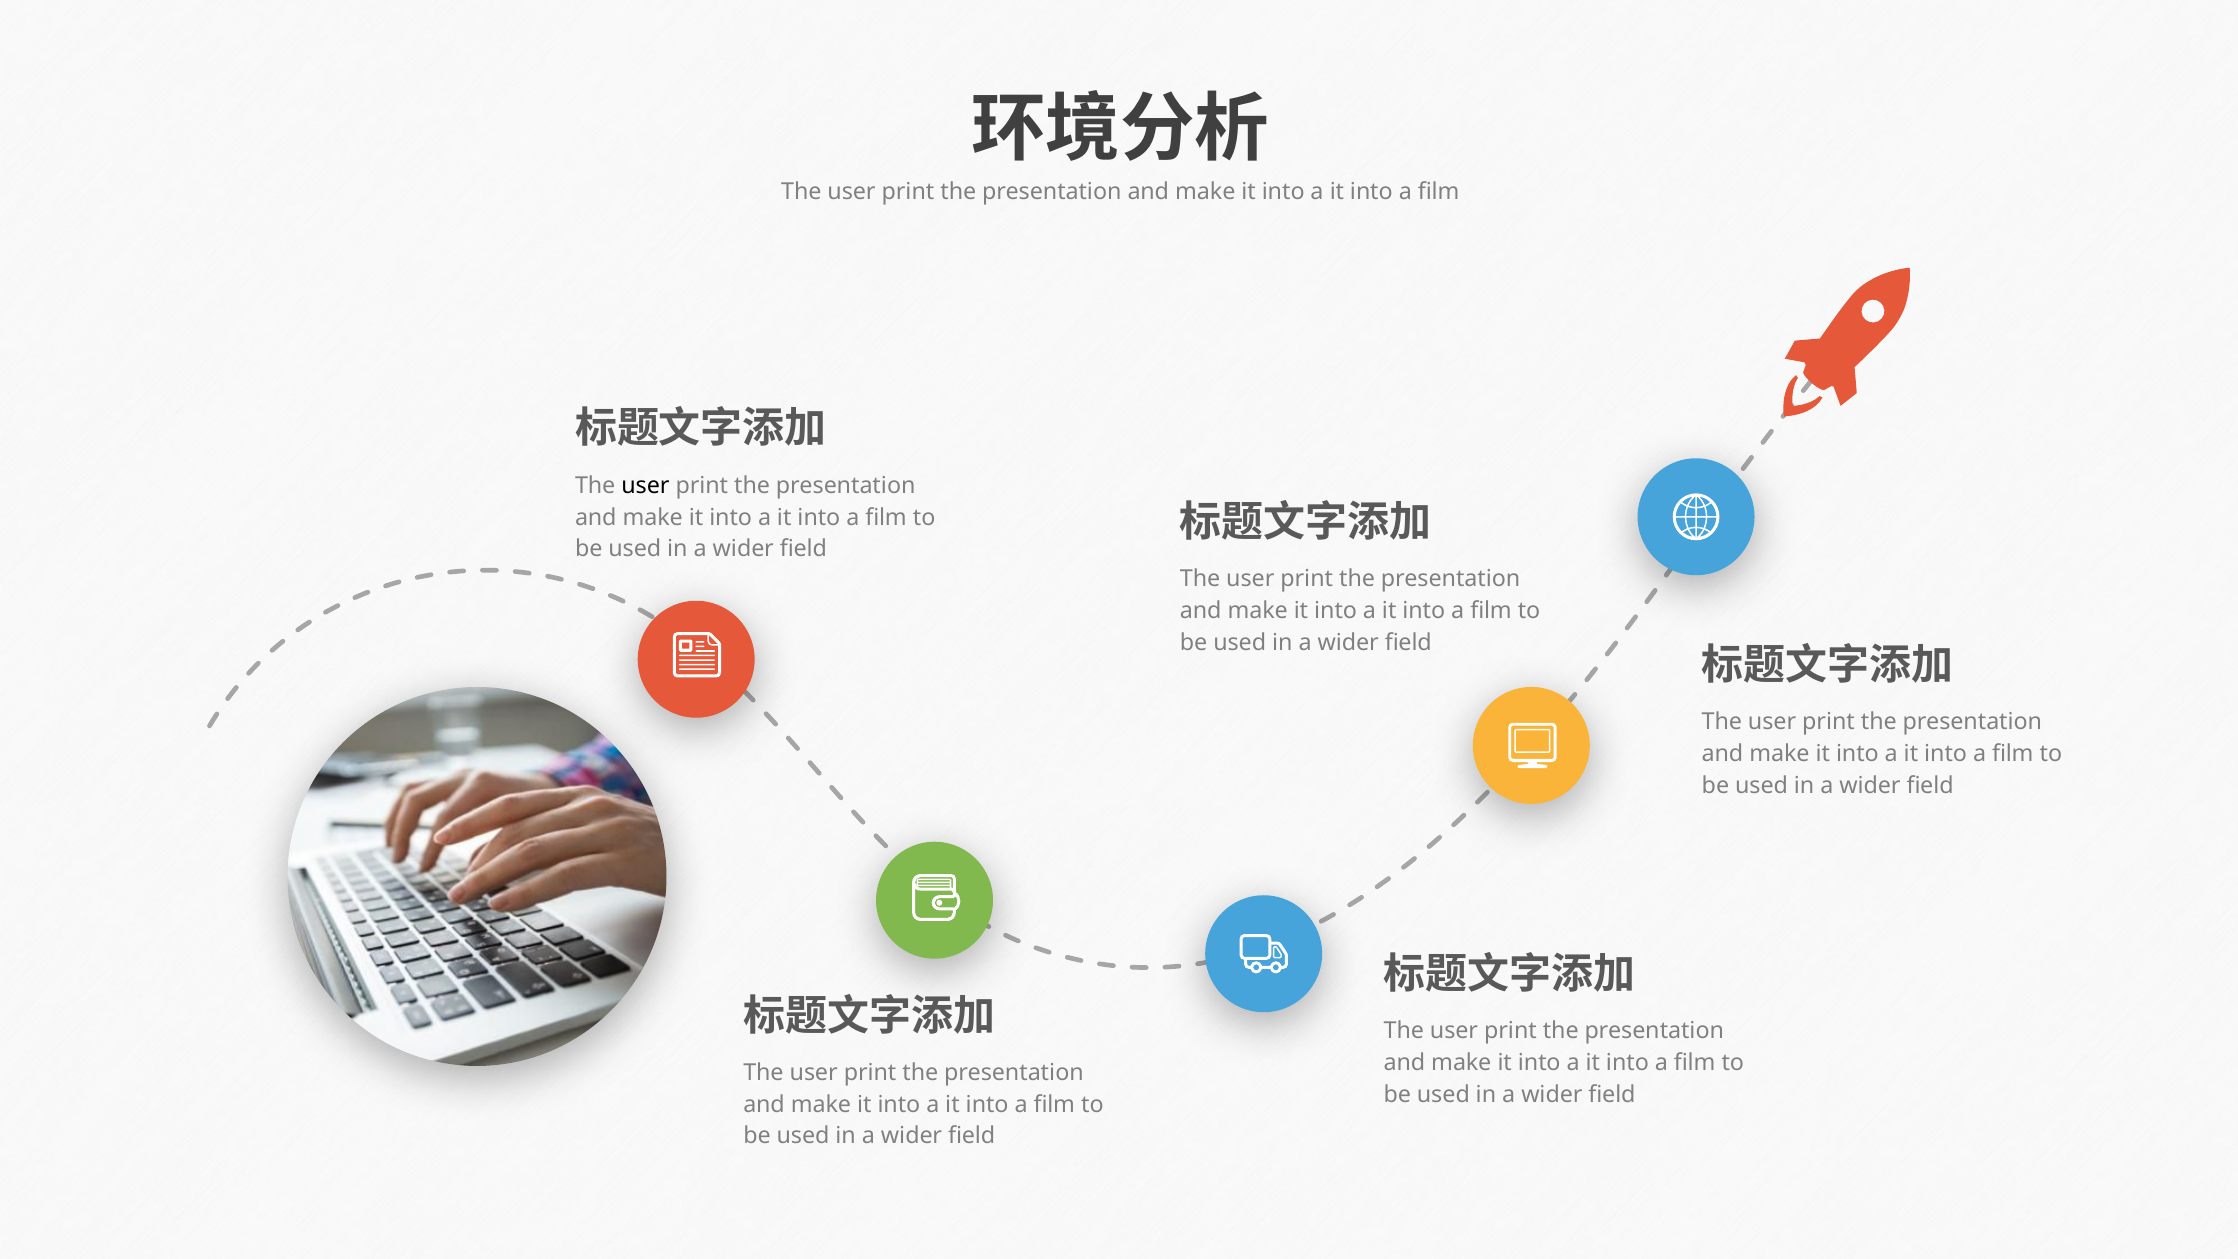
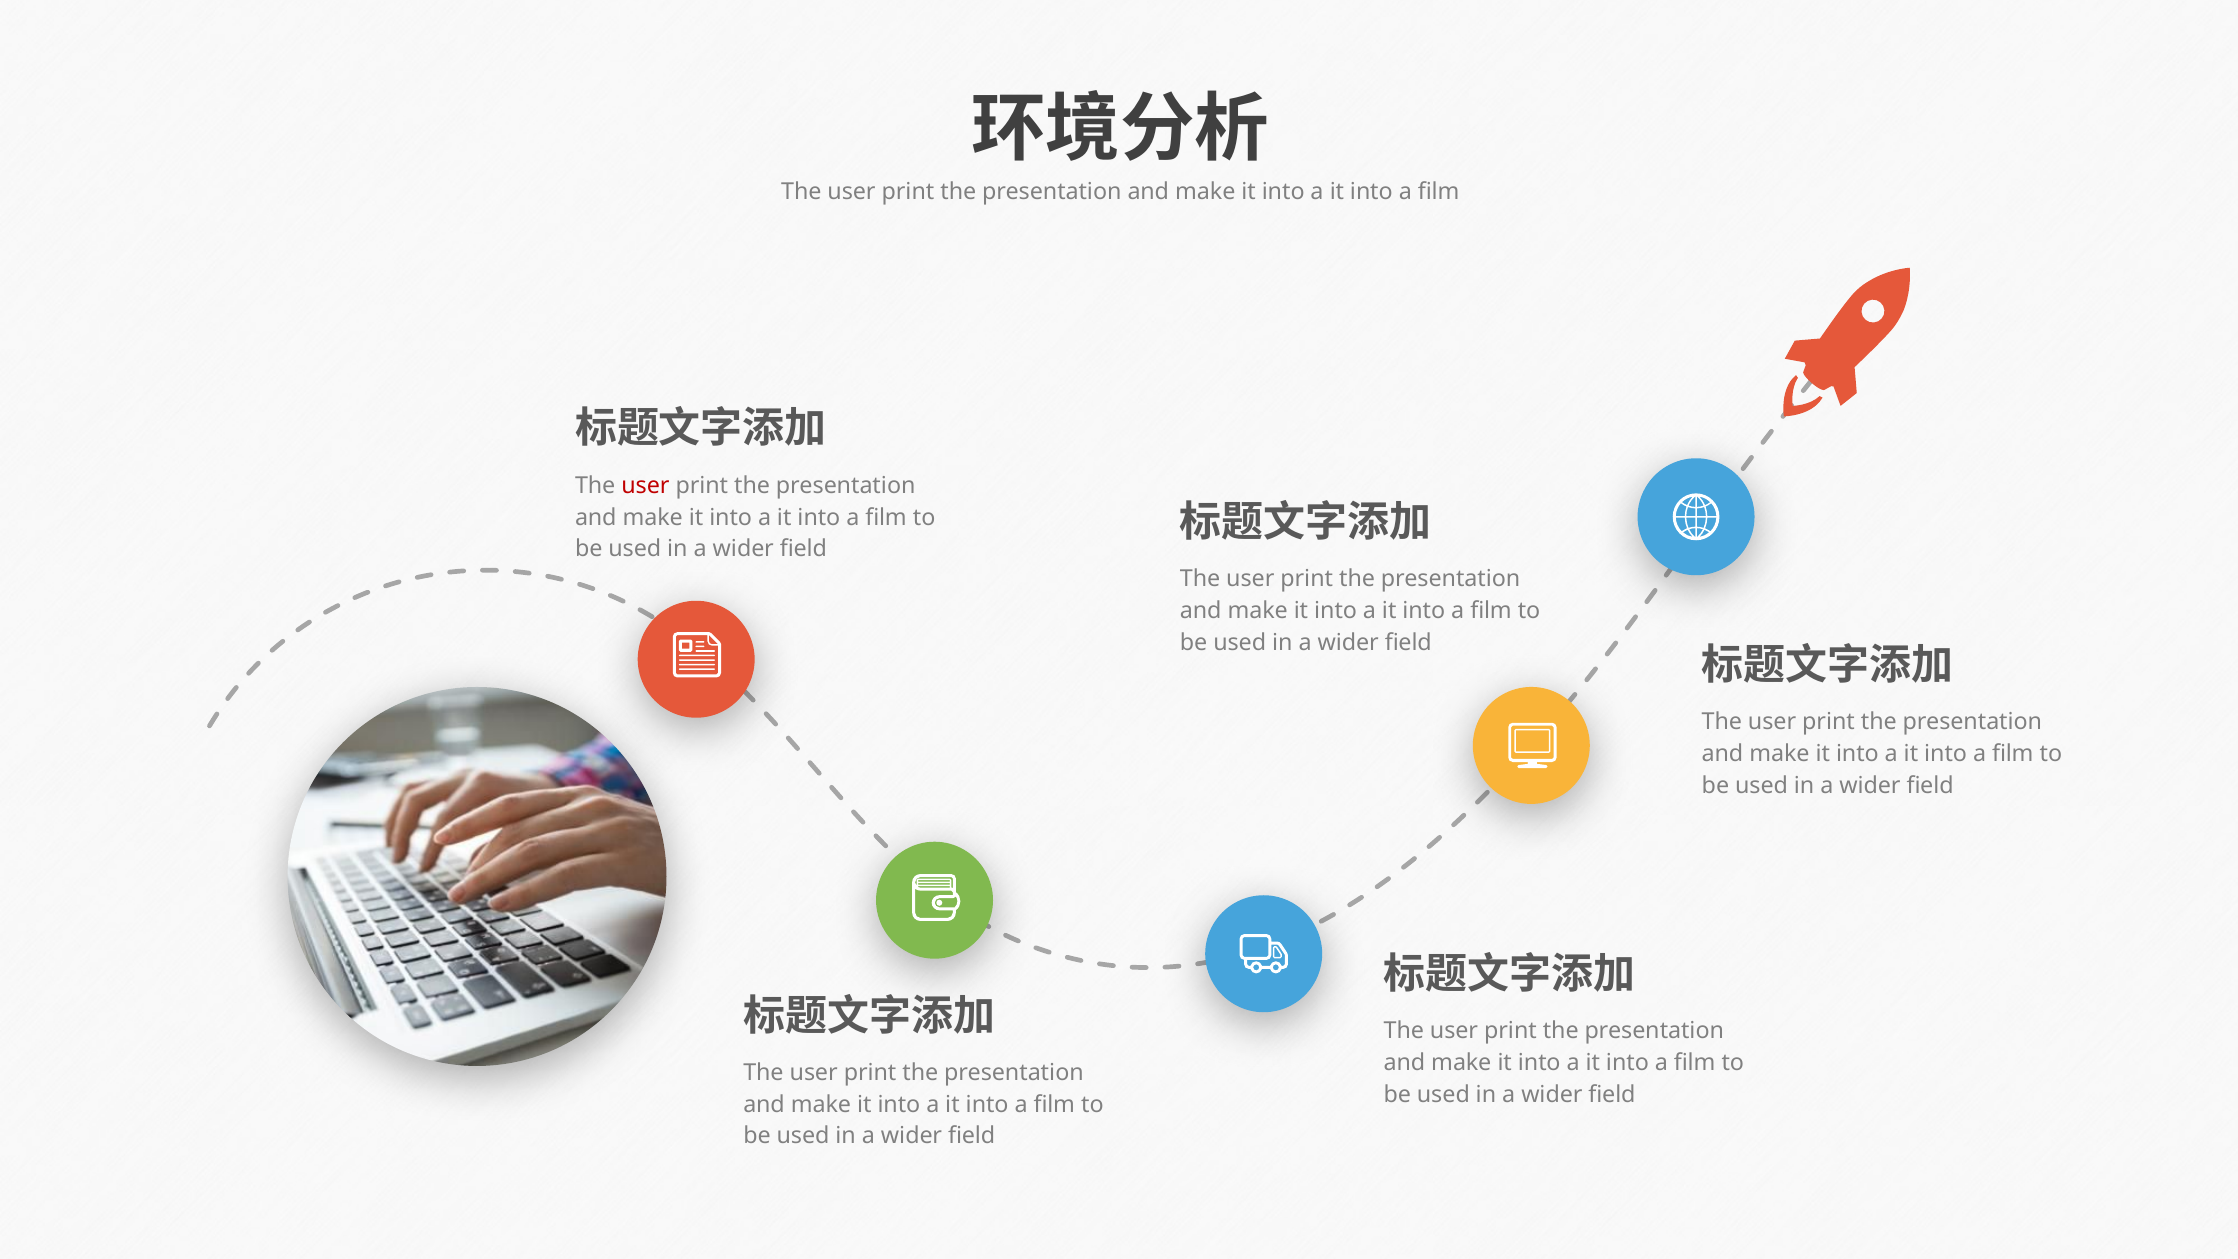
user colour: black -> red (645, 485)
